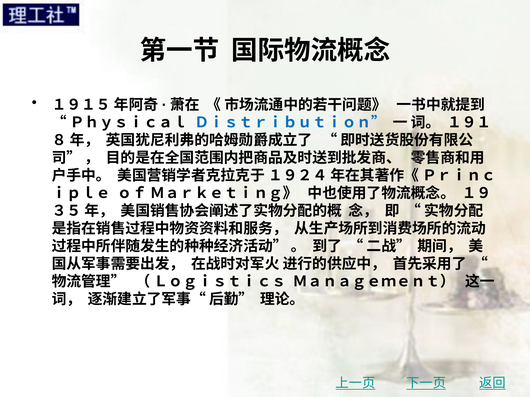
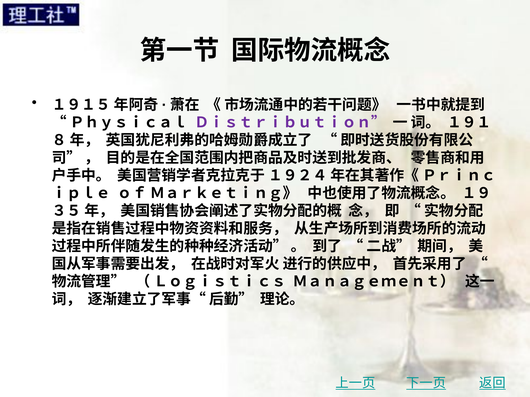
Ｄｉｓｔｒｉｂｕｔｉｏｎ colour: blue -> purple (290, 123)
